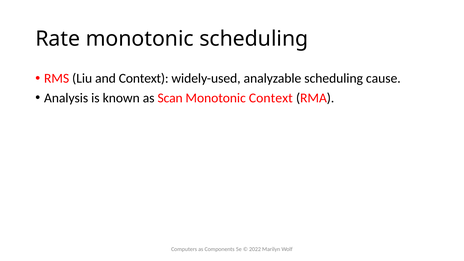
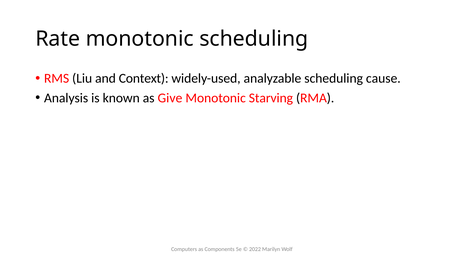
Scan: Scan -> Give (170, 98)
Monotonic Context: Context -> Starving (271, 98)
